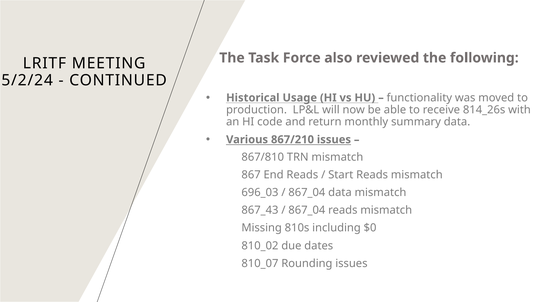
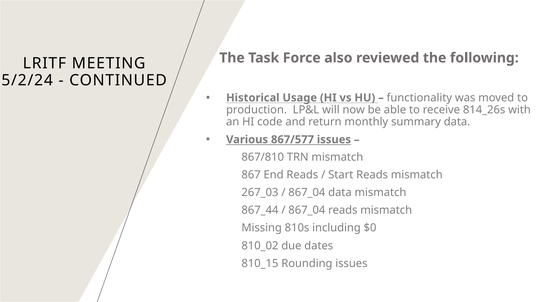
867/210: 867/210 -> 867/577 (292, 139)
696_03: 696_03 -> 267_03 (260, 192)
867_43: 867_43 -> 867_44 (260, 210)
810_07: 810_07 -> 810_15 (260, 263)
